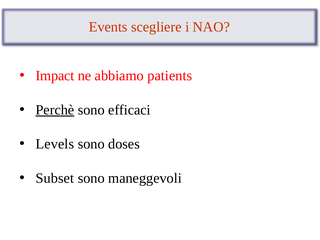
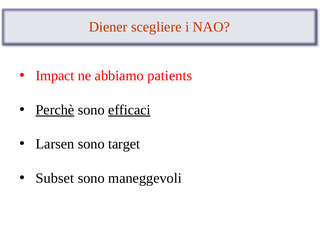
Events: Events -> Diener (108, 27)
efficaci underline: none -> present (129, 110)
Levels: Levels -> Larsen (55, 144)
doses: doses -> target (124, 144)
